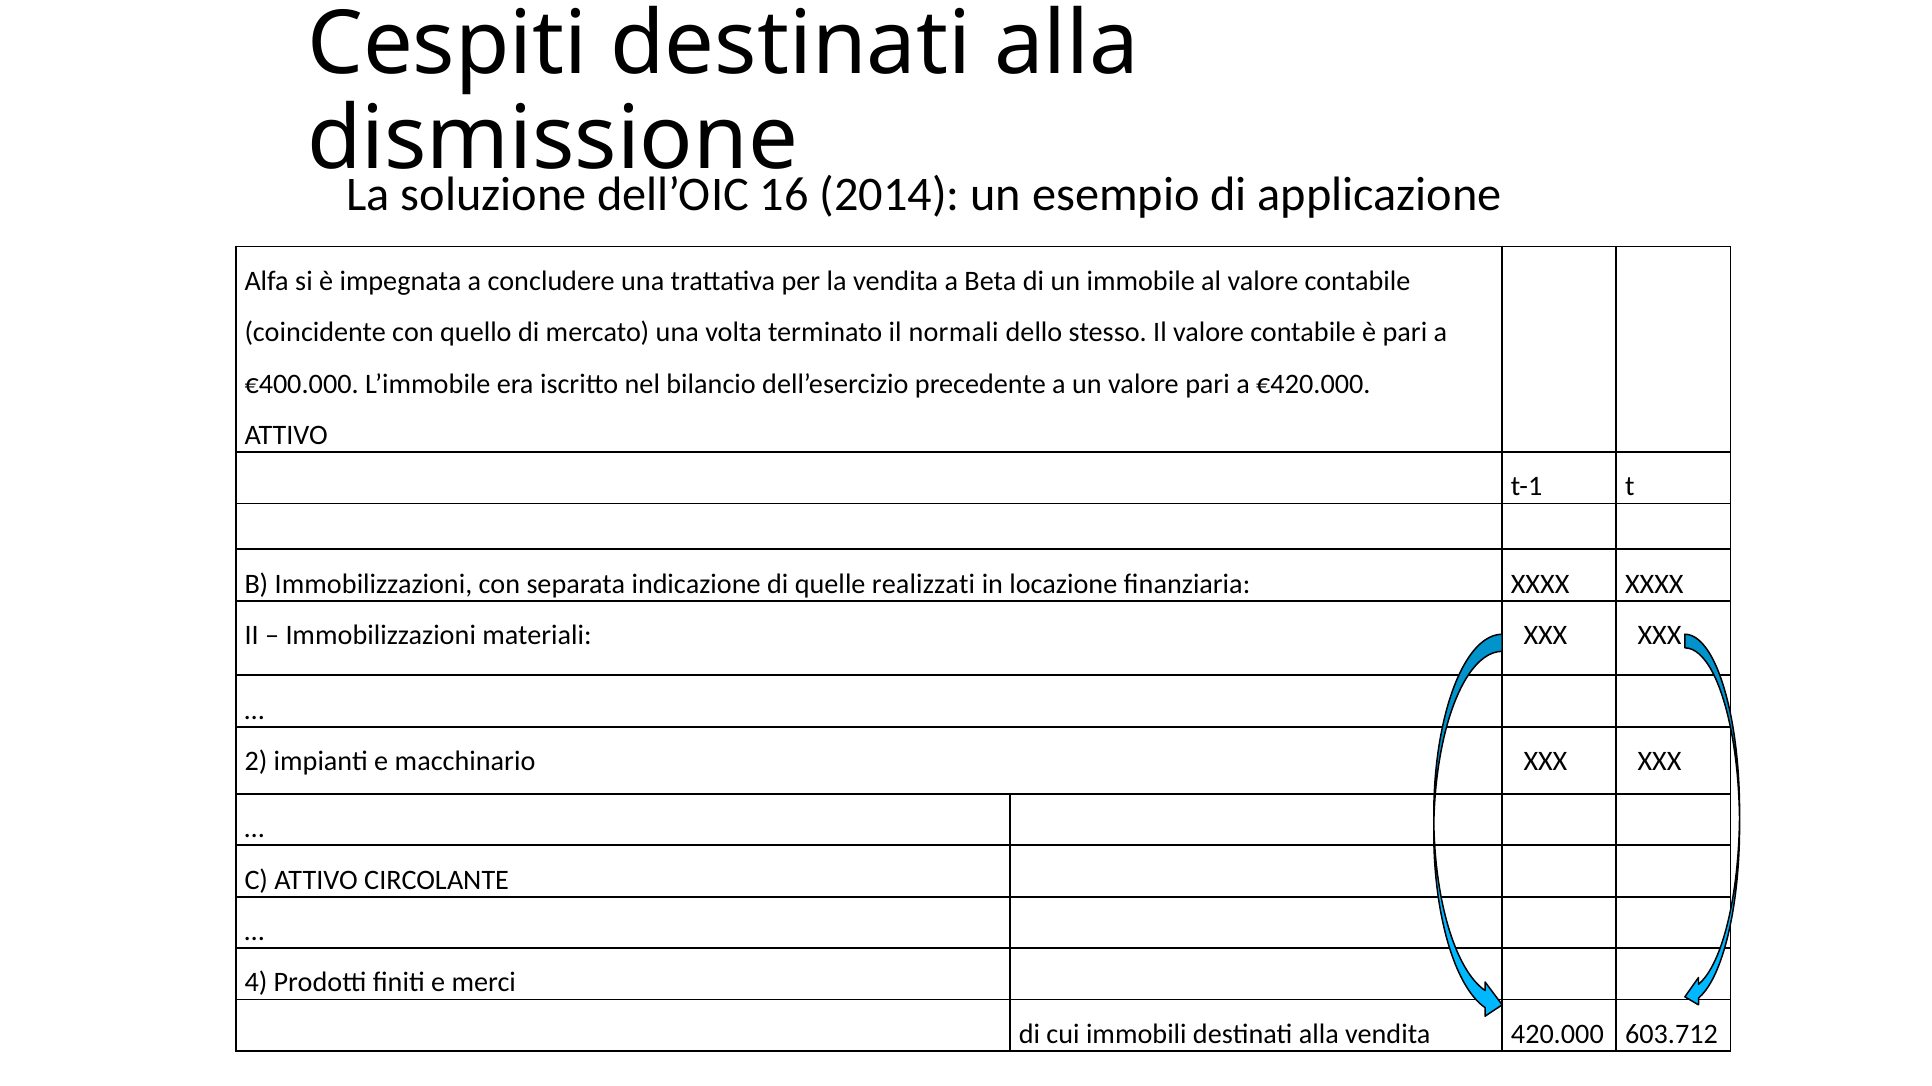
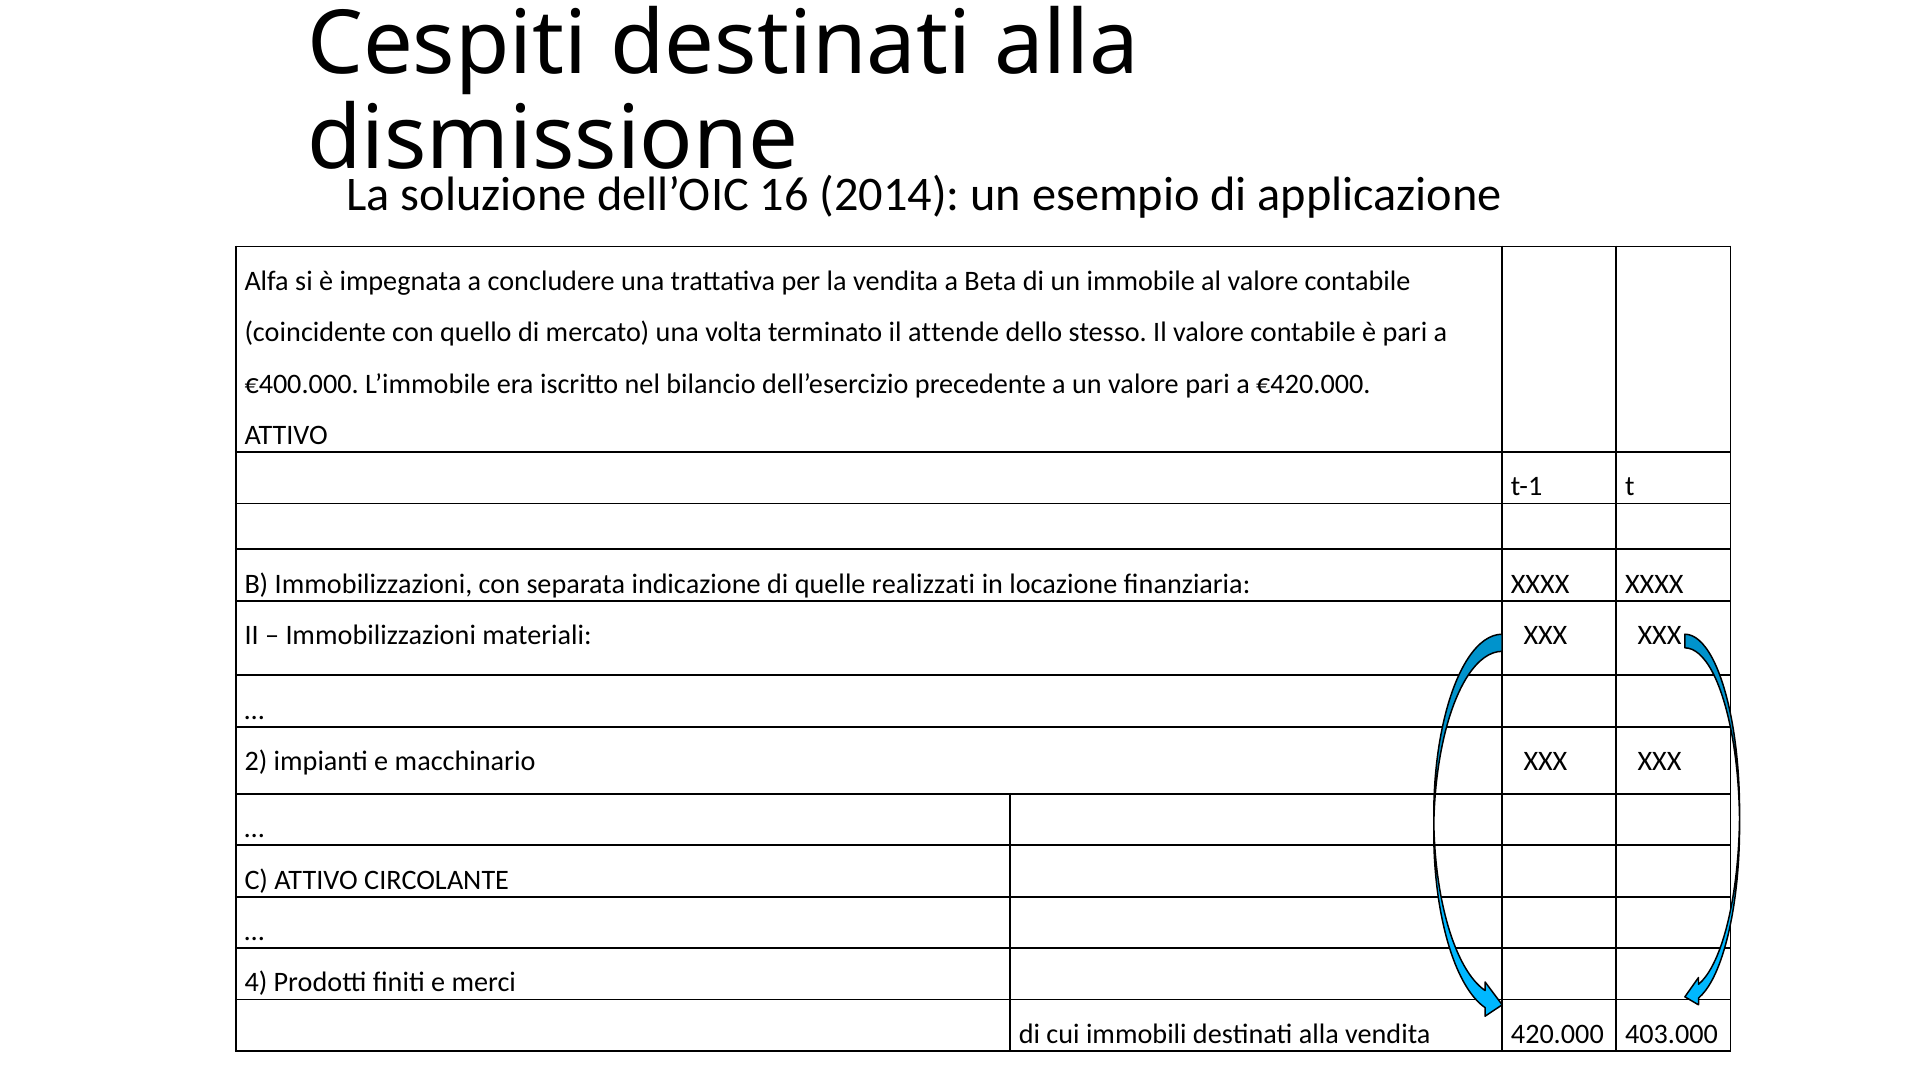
normali: normali -> attende (954, 333)
603.712: 603.712 -> 403.000 (1672, 1035)
